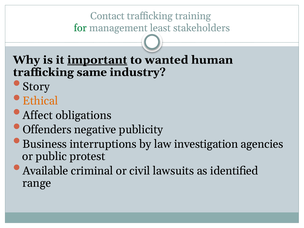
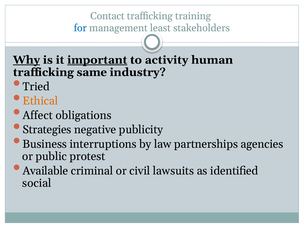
for colour: green -> blue (80, 28)
Why underline: none -> present (27, 60)
wanted: wanted -> activity (167, 60)
Story: Story -> Tried (36, 87)
Offenders: Offenders -> Strategies (47, 130)
investigation: investigation -> partnerships (206, 144)
range: range -> social (37, 183)
